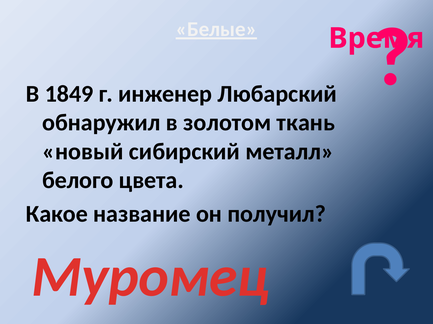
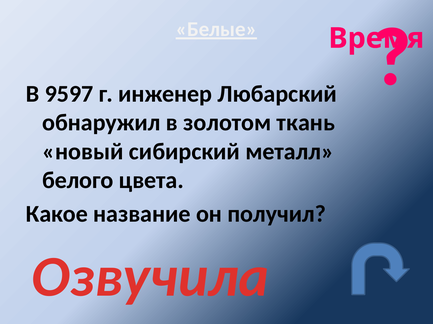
1849: 1849 -> 9597 (69, 94)
Муромец: Муромец -> Озвучила (150, 278)
